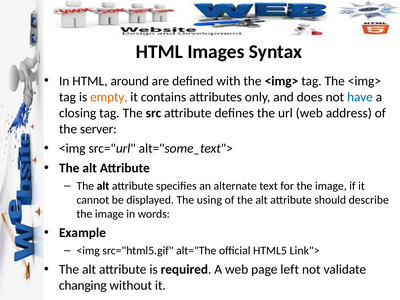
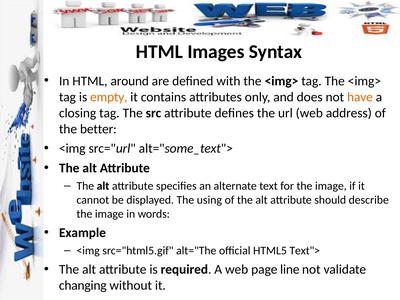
have colour: blue -> orange (360, 97)
server: server -> better (98, 129)
Link">: Link"> -> Text"> (305, 251)
left: left -> line (290, 269)
